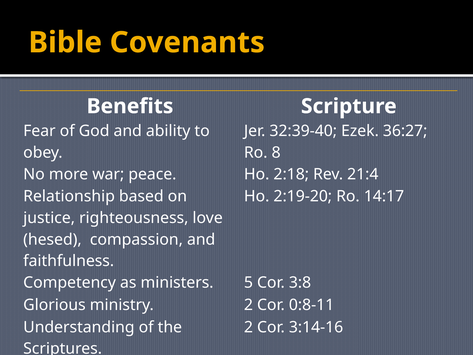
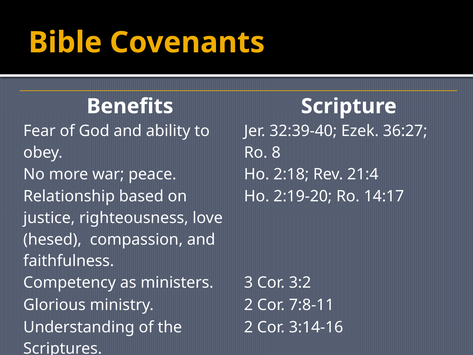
5: 5 -> 3 (248, 282)
3:8: 3:8 -> 3:2 (300, 282)
0:8-11: 0:8-11 -> 7:8-11 (312, 305)
